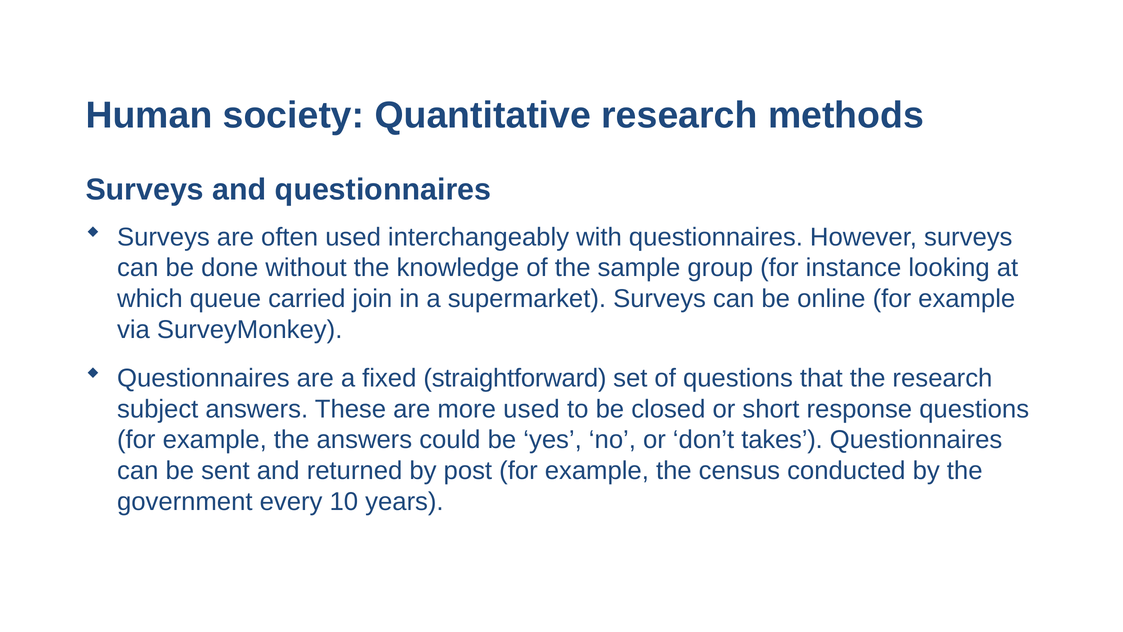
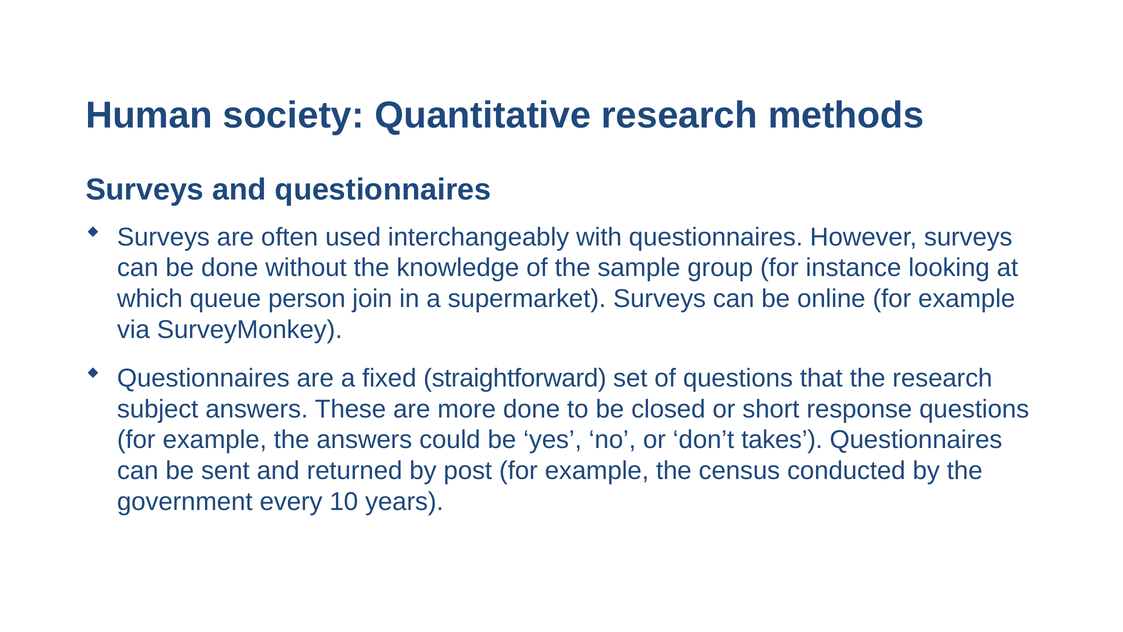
carried: carried -> person (307, 299)
more used: used -> done (532, 409)
